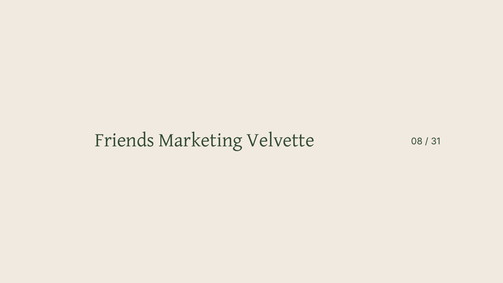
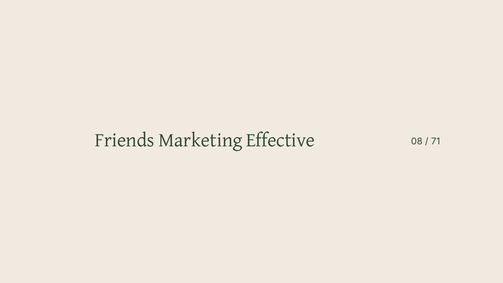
Velvette: Velvette -> Effective (280, 140)
31: 31 -> 71 (436, 141)
